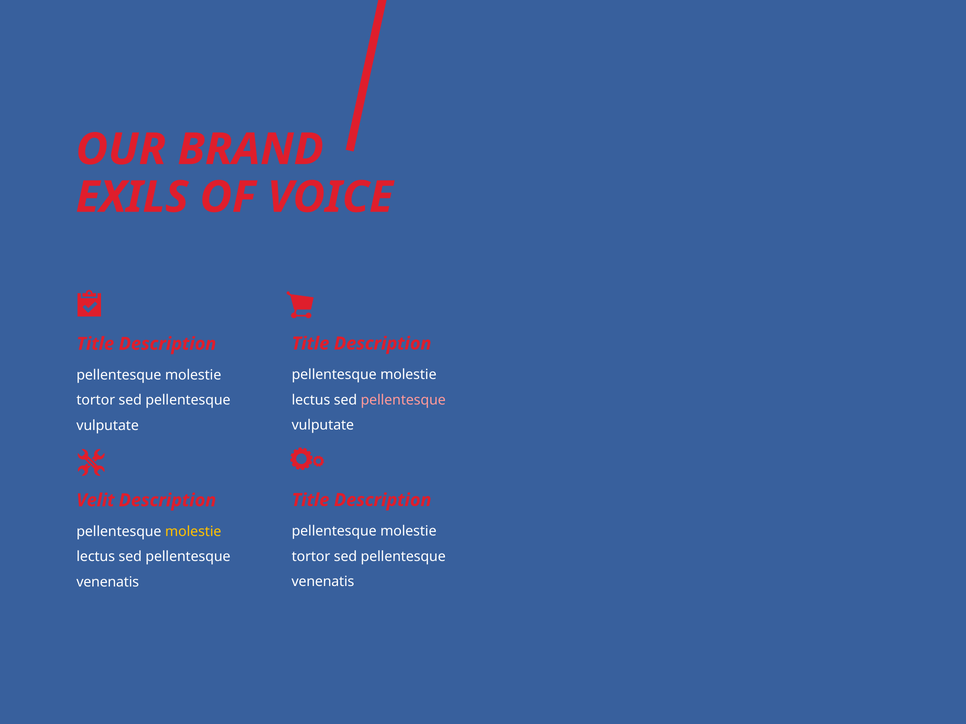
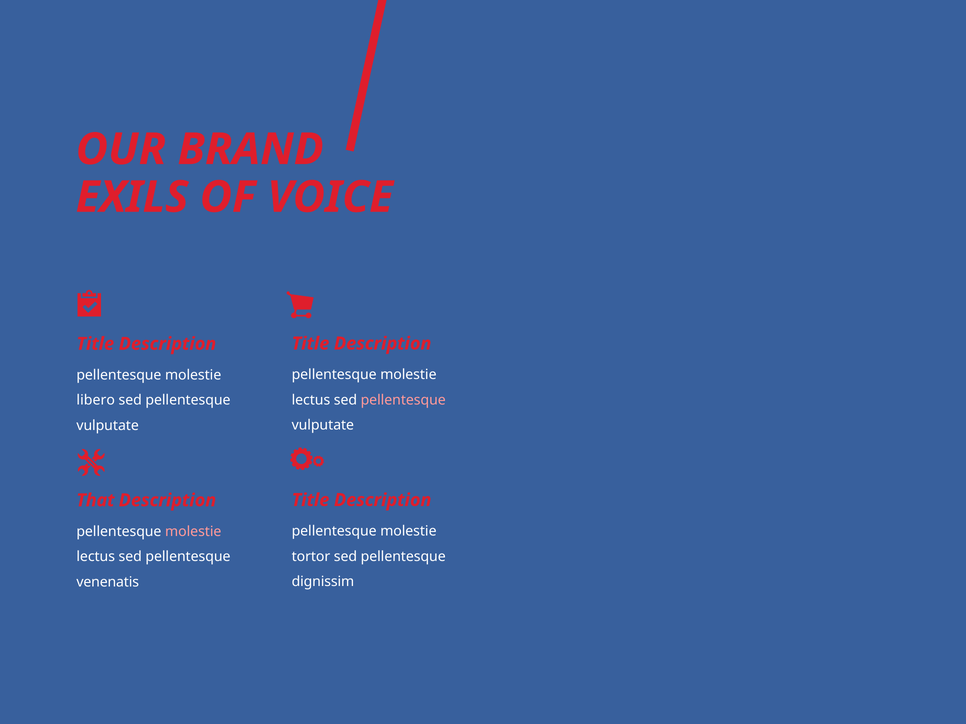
tortor: tortor -> libero (96, 401)
Velit: Velit -> That (95, 501)
molestie colour: yellow -> pink (193, 532)
venenatis: venenatis -> dignissim (323, 582)
